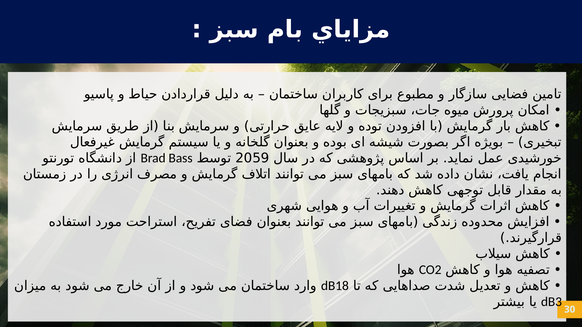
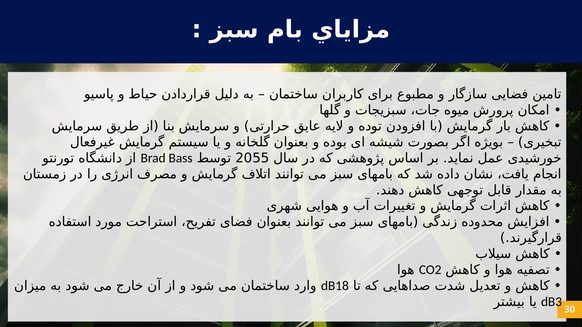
2059: 2059 -> 2055 (252, 158)
